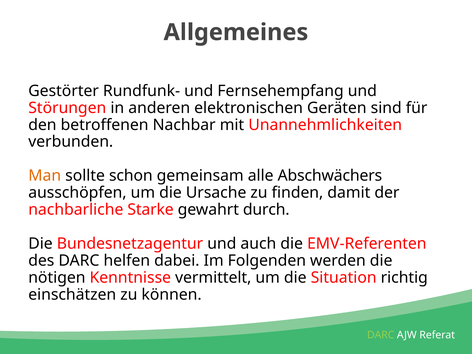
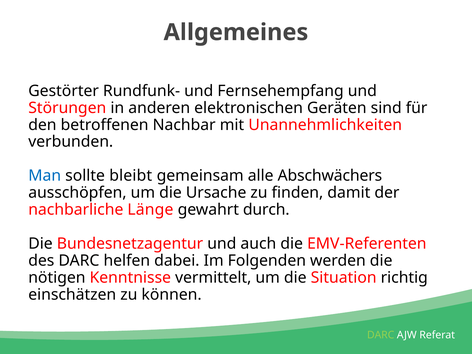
Man colour: orange -> blue (45, 176)
schon: schon -> bleibt (131, 176)
Starke: Starke -> Länge (150, 210)
